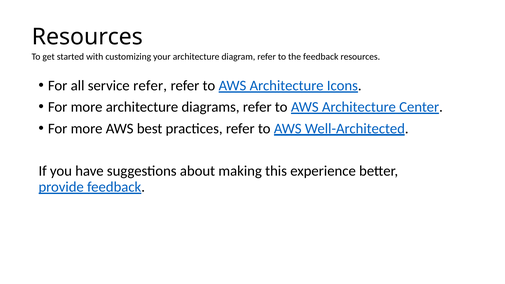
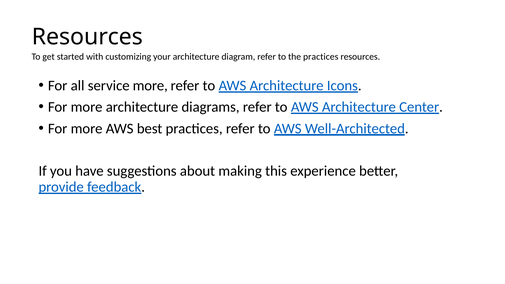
the feedback: feedback -> practices (321, 57)
service refer: refer -> more (150, 86)
